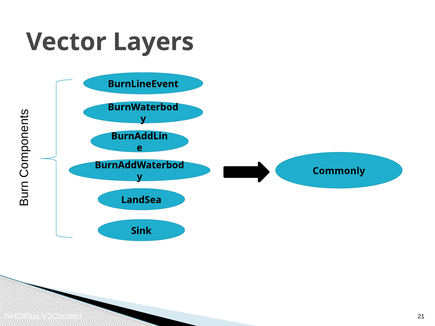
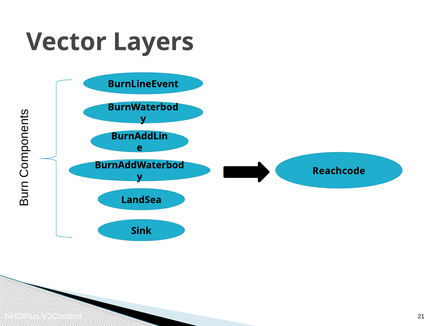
Commonly: Commonly -> Reachcode (339, 171)
